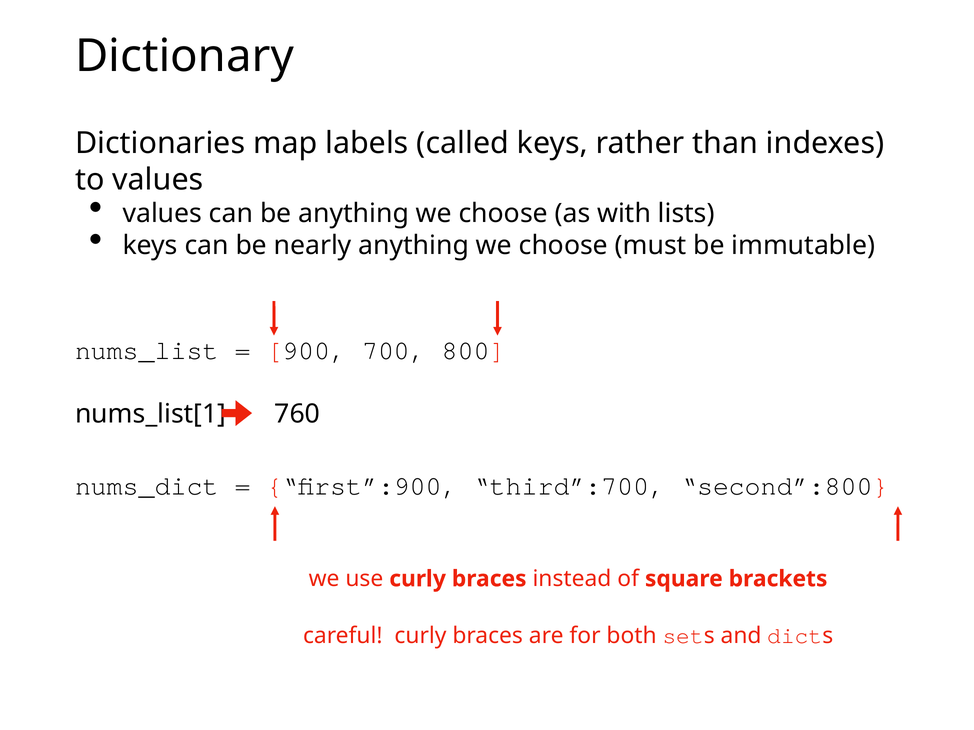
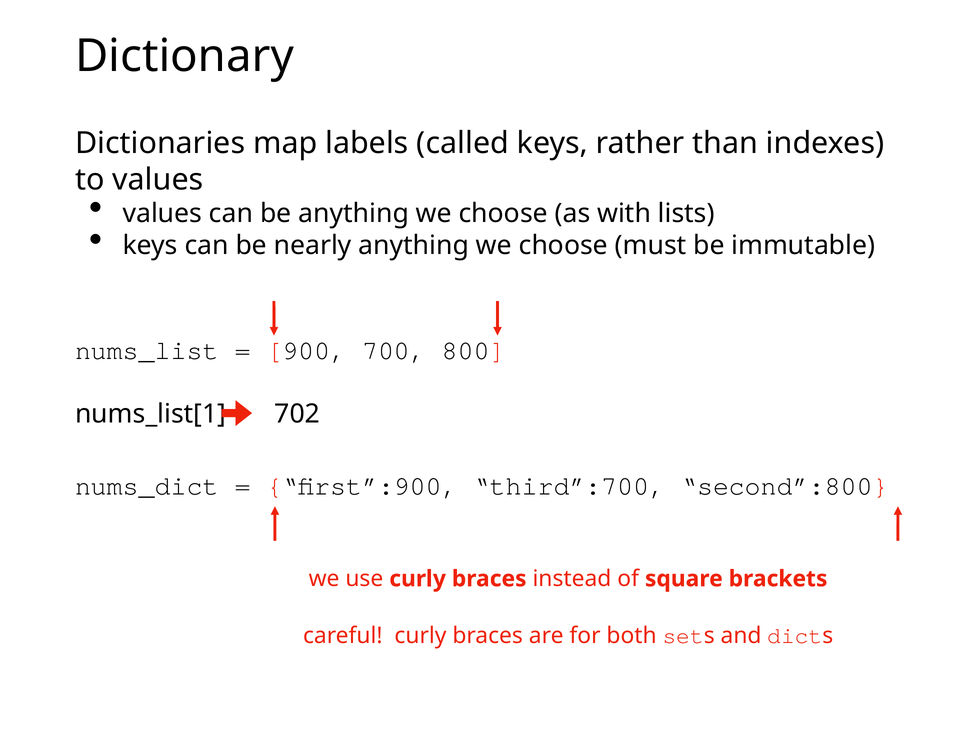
760: 760 -> 702 (297, 414)
